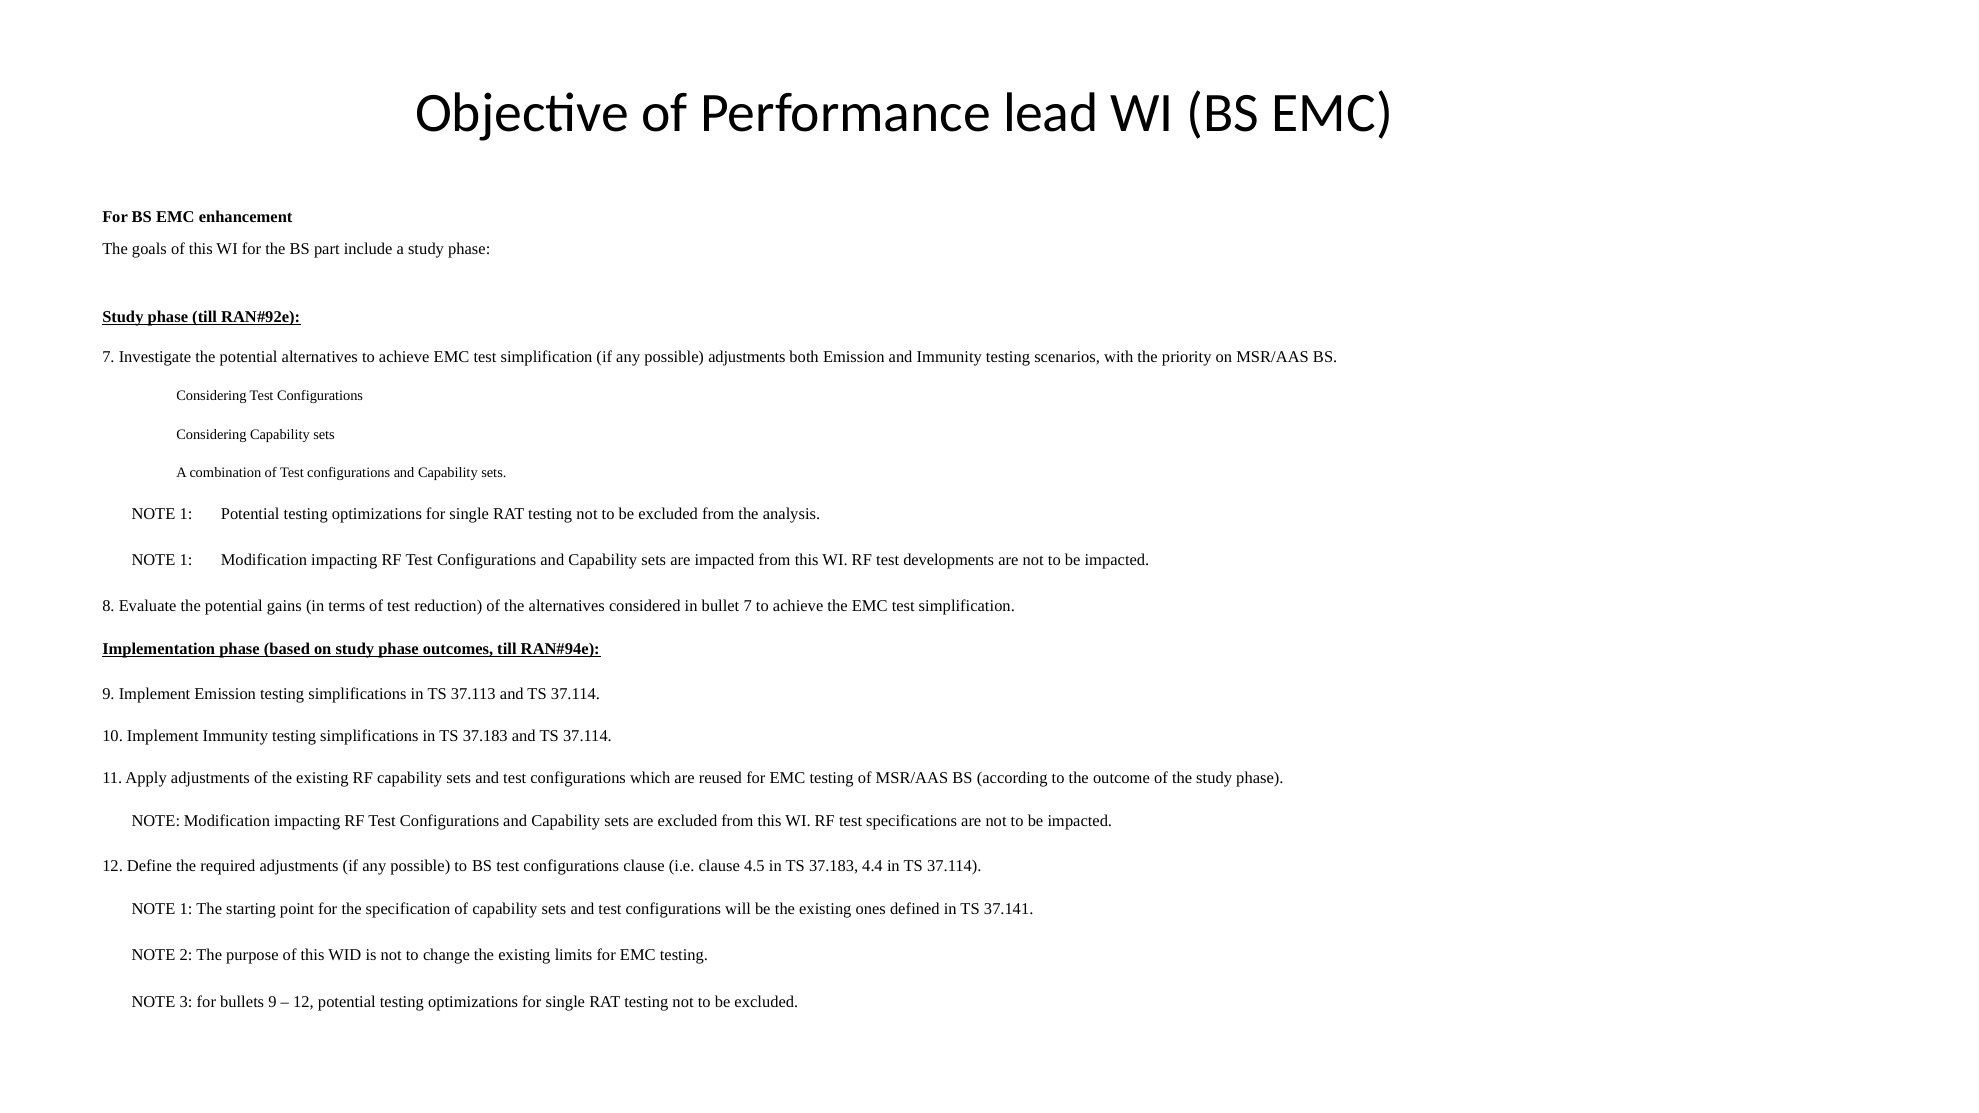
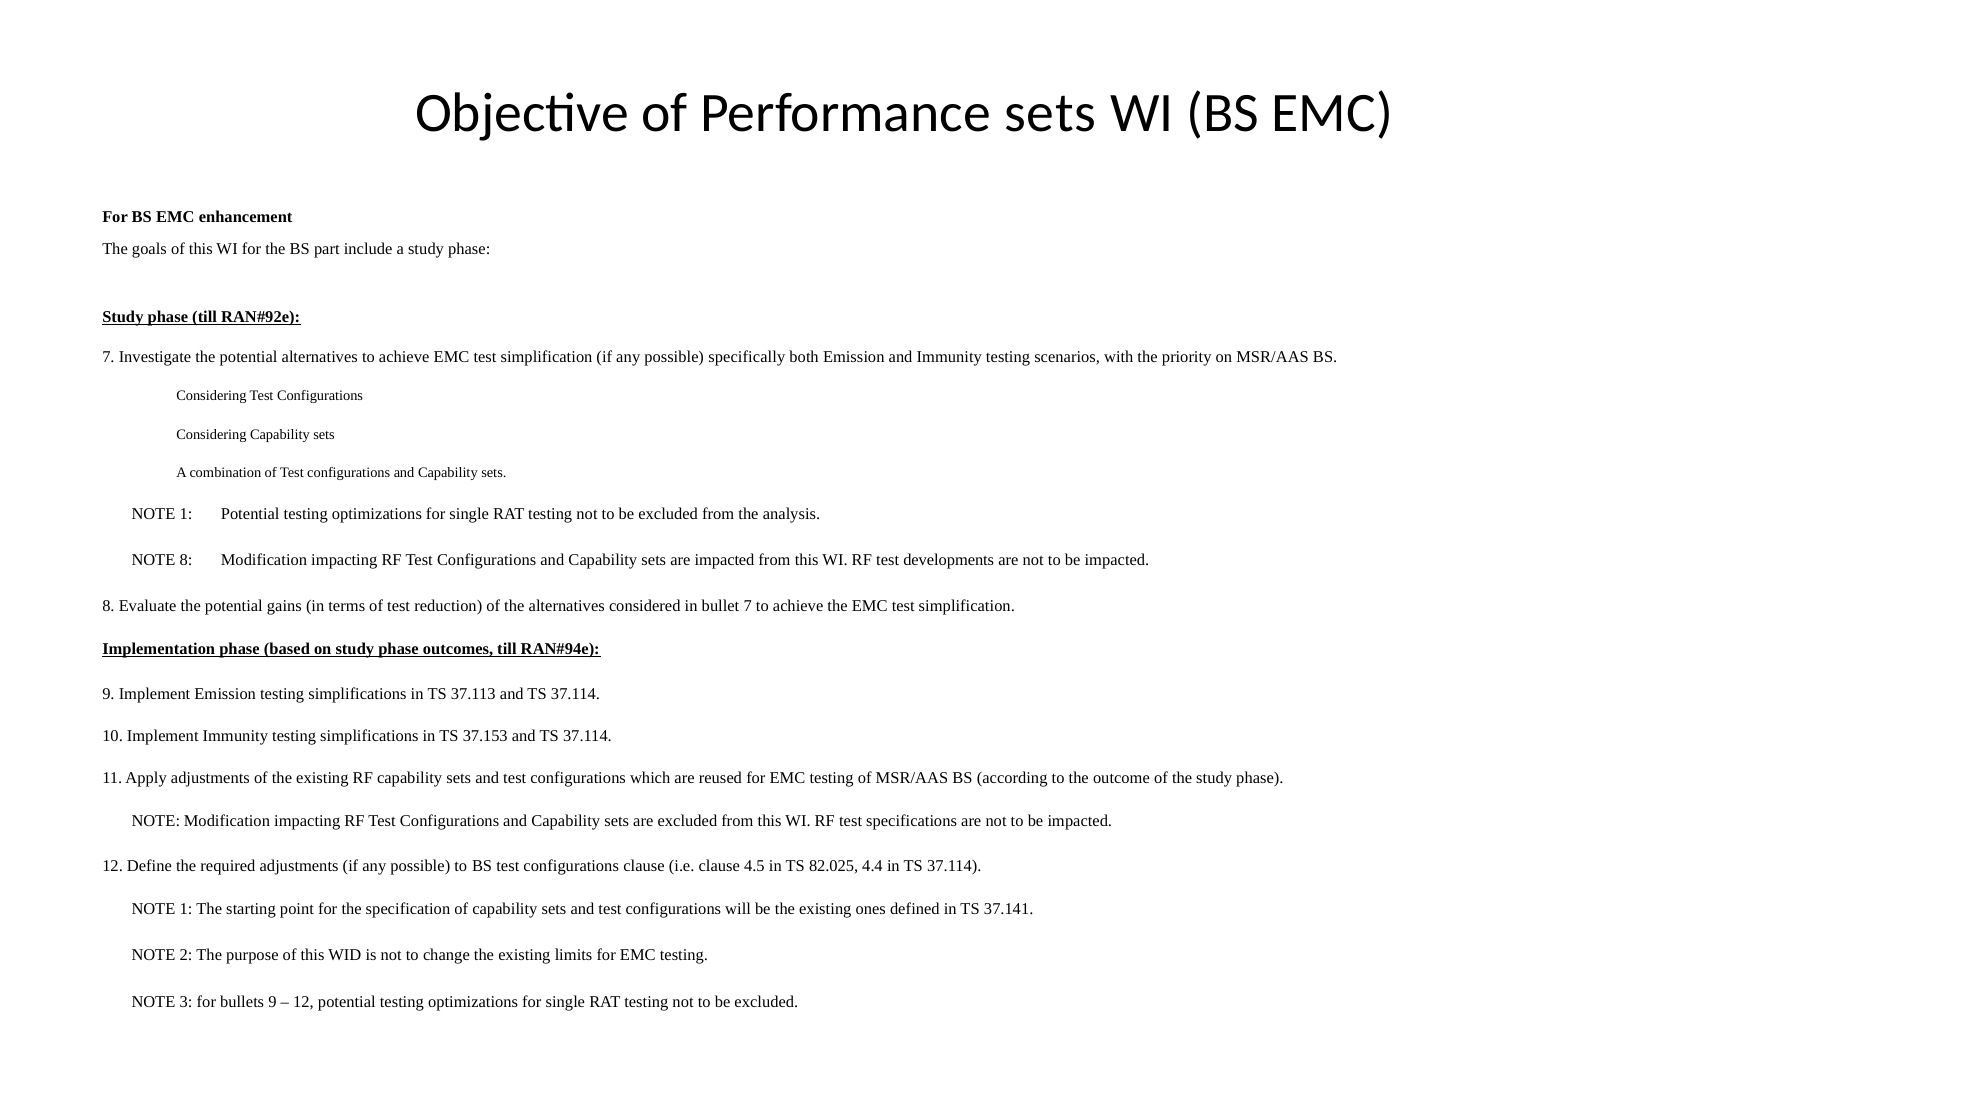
Performance lead: lead -> sets (1050, 114)
possible adjustments: adjustments -> specifically (747, 357)
1: 1 -> 8 (186, 560)
simplifications in TS 37.183: 37.183 -> 37.153 (485, 736)
4.5 in TS 37.183: 37.183 -> 82.025 (834, 867)
